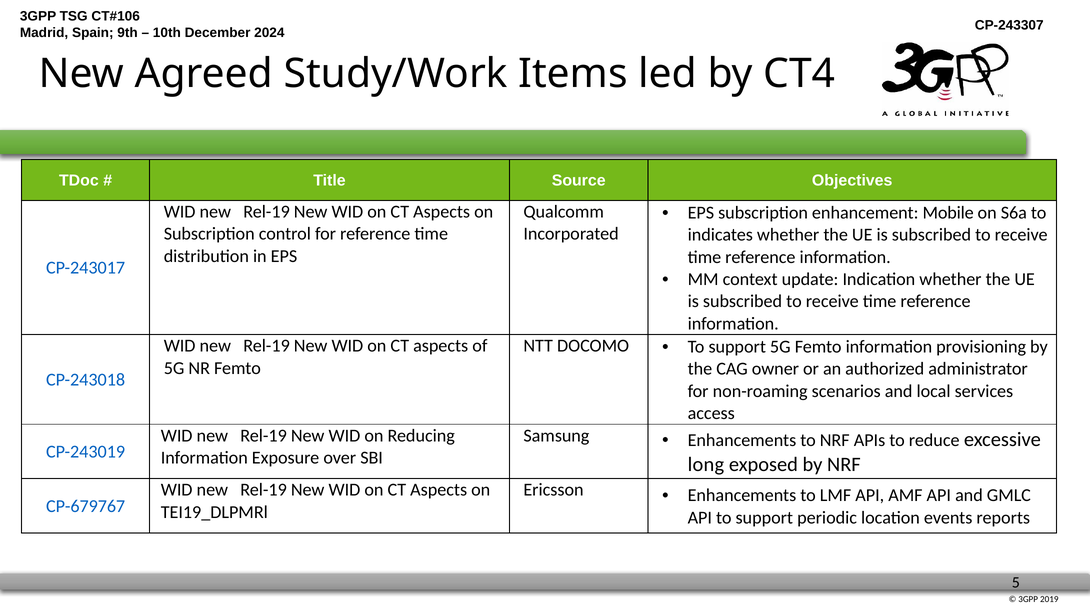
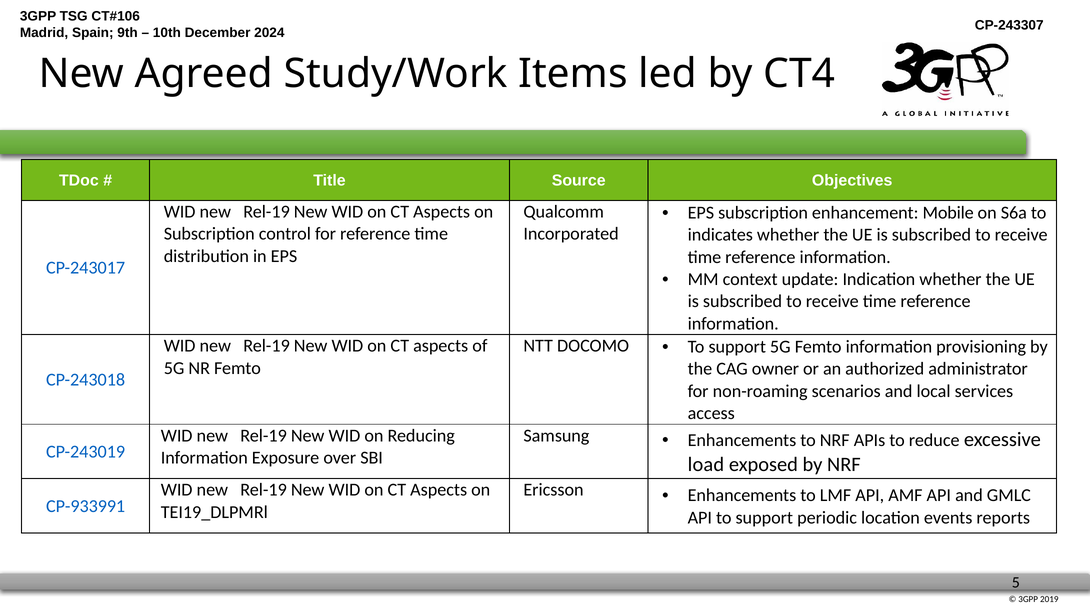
long: long -> load (706, 465)
CP-679767: CP-679767 -> CP-933991 (86, 506)
